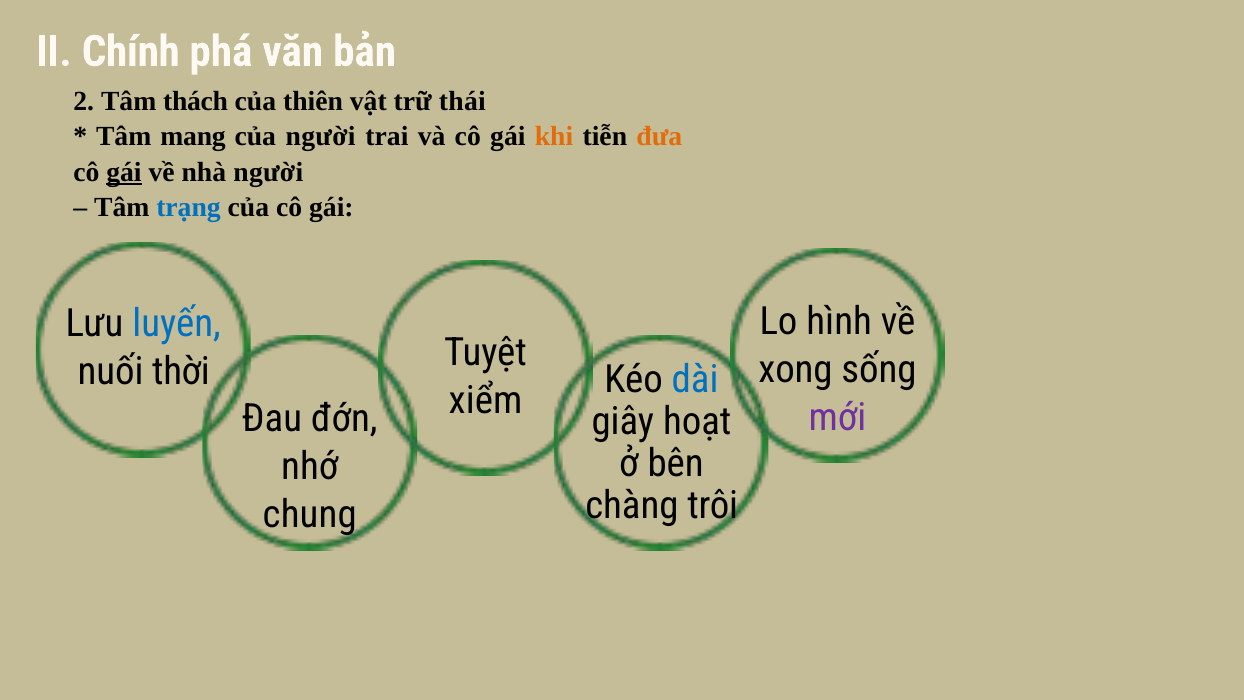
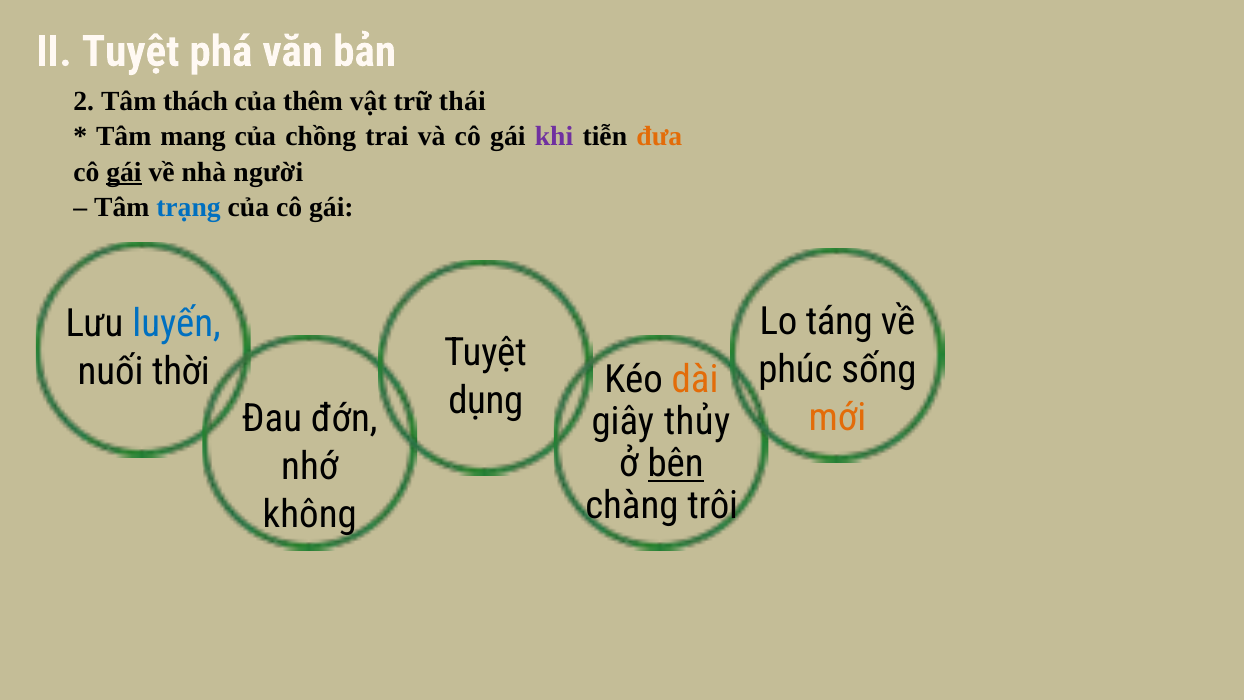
II Chính: Chính -> Tuyệt (131, 52)
thiên: thiên -> thêm (313, 101)
của người: người -> chồng (321, 137)
khi colour: orange -> purple (554, 137)
hình: hình -> táng (839, 322)
xong: xong -> phúc (795, 370)
dài colour: blue -> orange (695, 380)
xiểm: xiểm -> dụng (486, 401)
mới colour: purple -> orange (837, 418)
hoạt: hoạt -> thủy (697, 422)
bên underline: none -> present (676, 464)
chung: chung -> không (310, 515)
